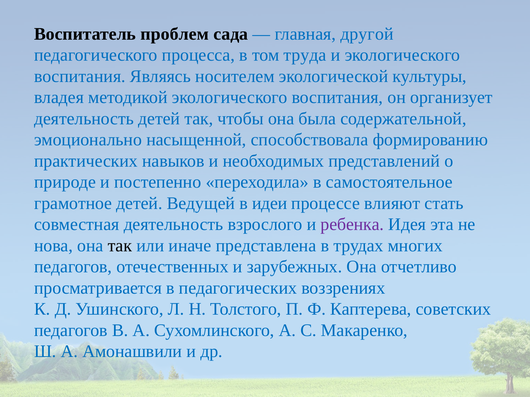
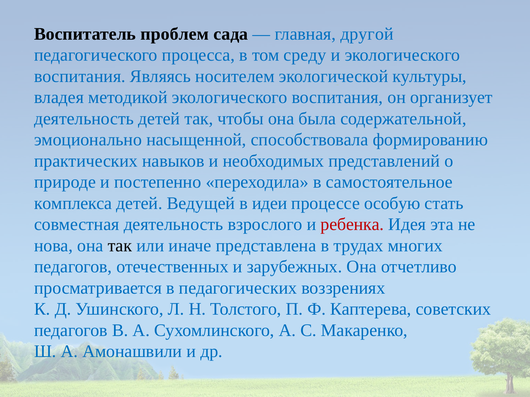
труда: труда -> среду (305, 55)
грамотное: грамотное -> комплекса (73, 204)
влияют: влияют -> особую (392, 204)
ребенка colour: purple -> red (352, 225)
